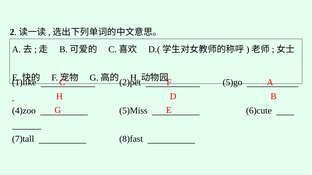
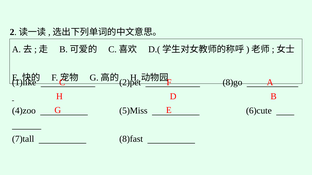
5)go: 5)go -> 8)go (232, 83)
